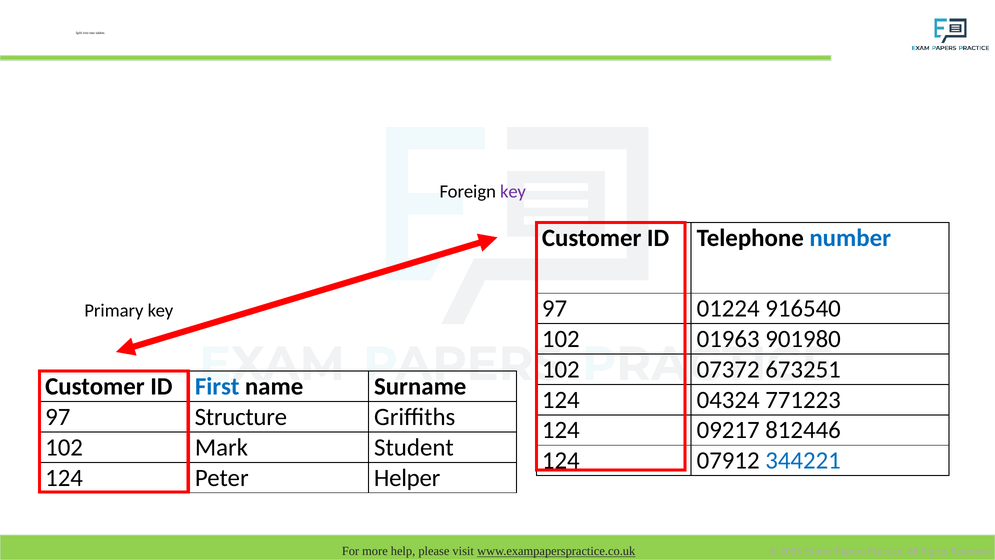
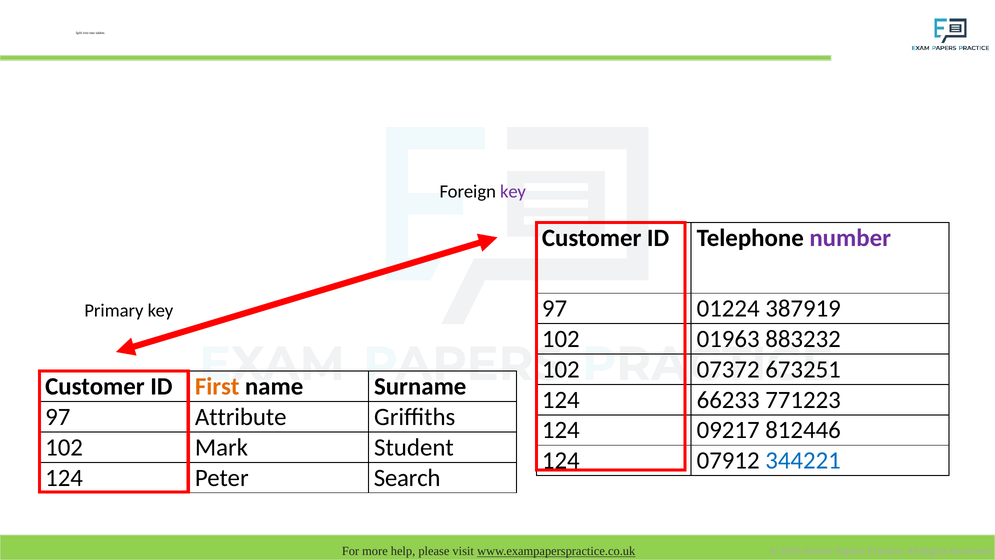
number colour: blue -> purple (850, 238)
916540: 916540 -> 387919 (803, 309)
901980: 901980 -> 883232 (803, 339)
First colour: blue -> orange (217, 386)
04324: 04324 -> 66233 (728, 400)
Structure: Structure -> Attribute (241, 417)
Helper: Helper -> Search (407, 478)
